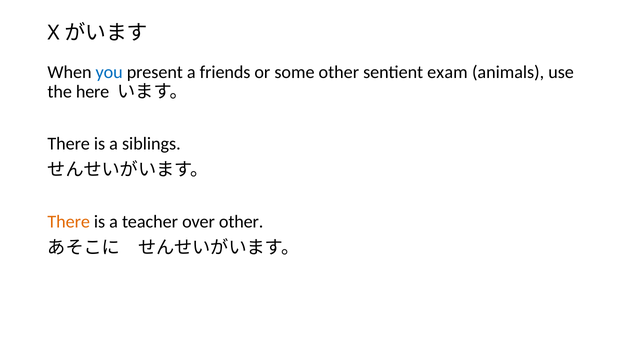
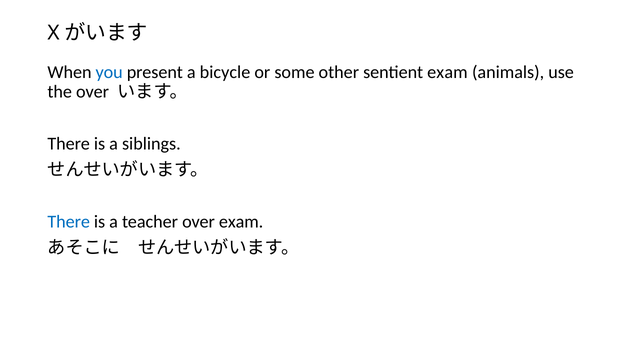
friends: friends -> bicycle (225, 72)
the here: here -> over (93, 92)
There colour: orange -> blue (69, 222)
over other: other -> exam (241, 222)
